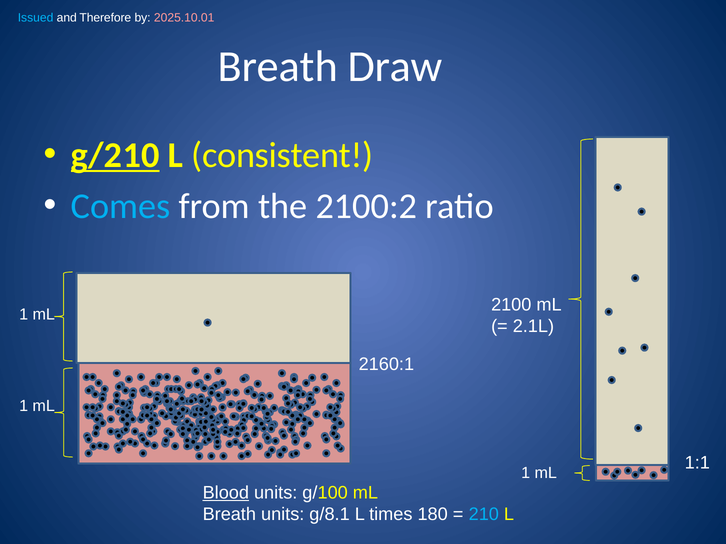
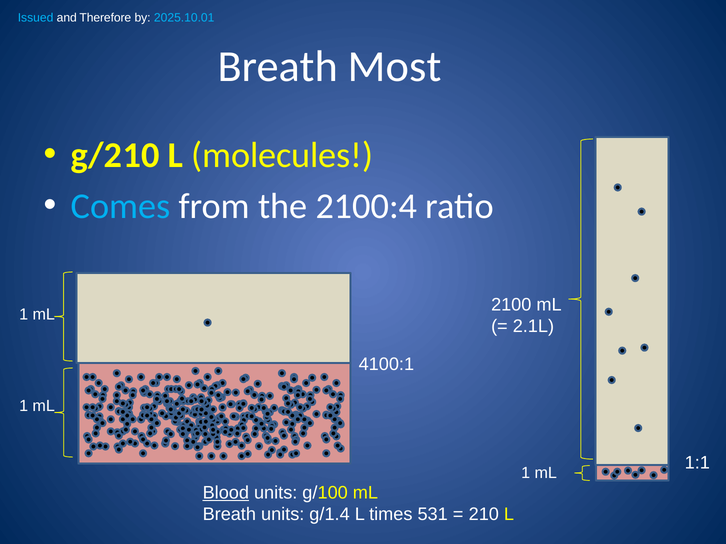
2025.10.01 colour: pink -> light blue (184, 18)
Draw: Draw -> Most (395, 67)
g/210 underline: present -> none (115, 155)
consistent: consistent -> molecules (282, 155)
2100:2: 2100:2 -> 2100:4 (366, 206)
2160:1: 2160:1 -> 4100:1 (386, 364)
g/8.1: g/8.1 -> g/1.4 (330, 515)
180: 180 -> 531 (433, 515)
210 colour: light blue -> white (484, 515)
